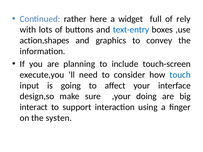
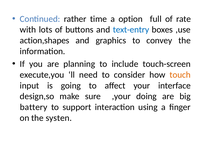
here: here -> time (99, 19)
widget: widget -> option (131, 19)
rely: rely -> rate (184, 19)
touch colour: blue -> orange (180, 75)
interact: interact -> battery (34, 107)
